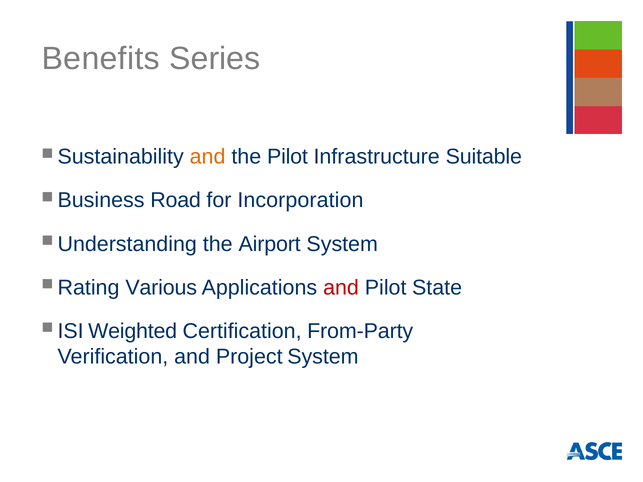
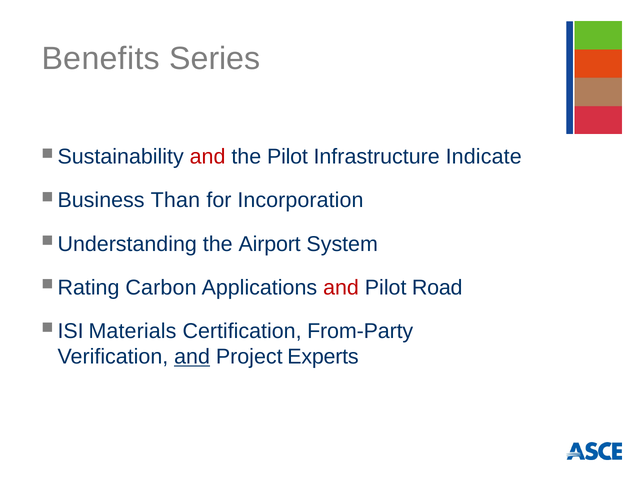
and colour: orange -> red (208, 157)
Suitable: Suitable -> Indicate (484, 157)
Road: Road -> Than (175, 200)
Various: Various -> Carbon (161, 288)
State: State -> Road (437, 288)
Weighted: Weighted -> Materials (132, 331)
and underline: none -> present (192, 357)
Project System: System -> Experts (323, 357)
